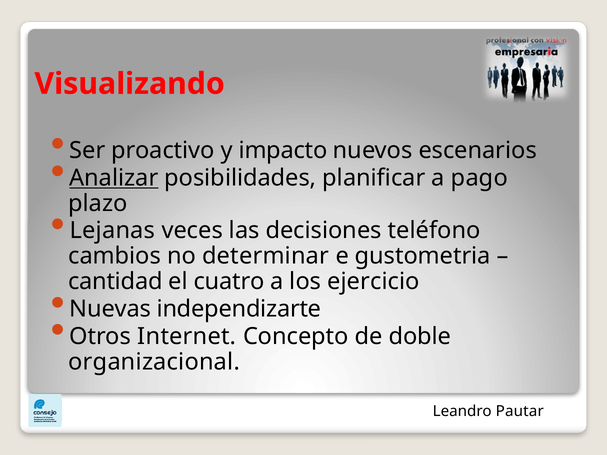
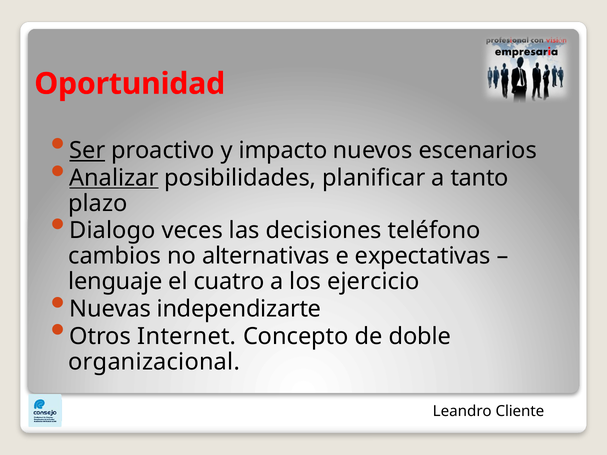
Visualizando: Visualizando -> Oportunidad (130, 84)
Ser underline: none -> present (87, 151)
pago: pago -> tanto (480, 178)
Lejanas: Lejanas -> Dialogo (112, 231)
determinar: determinar -> alternativas (266, 256)
gustometria: gustometria -> expectativas (423, 256)
cantidad: cantidad -> lenguaje (115, 282)
Pautar: Pautar -> Cliente (520, 411)
